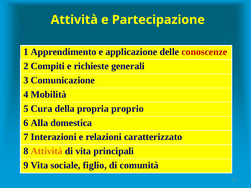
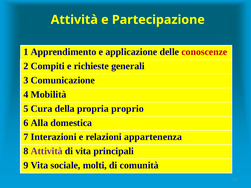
caratterizzato: caratterizzato -> appartenenza (153, 137)
Attività colour: orange -> purple (47, 151)
figlio: figlio -> molti (95, 166)
